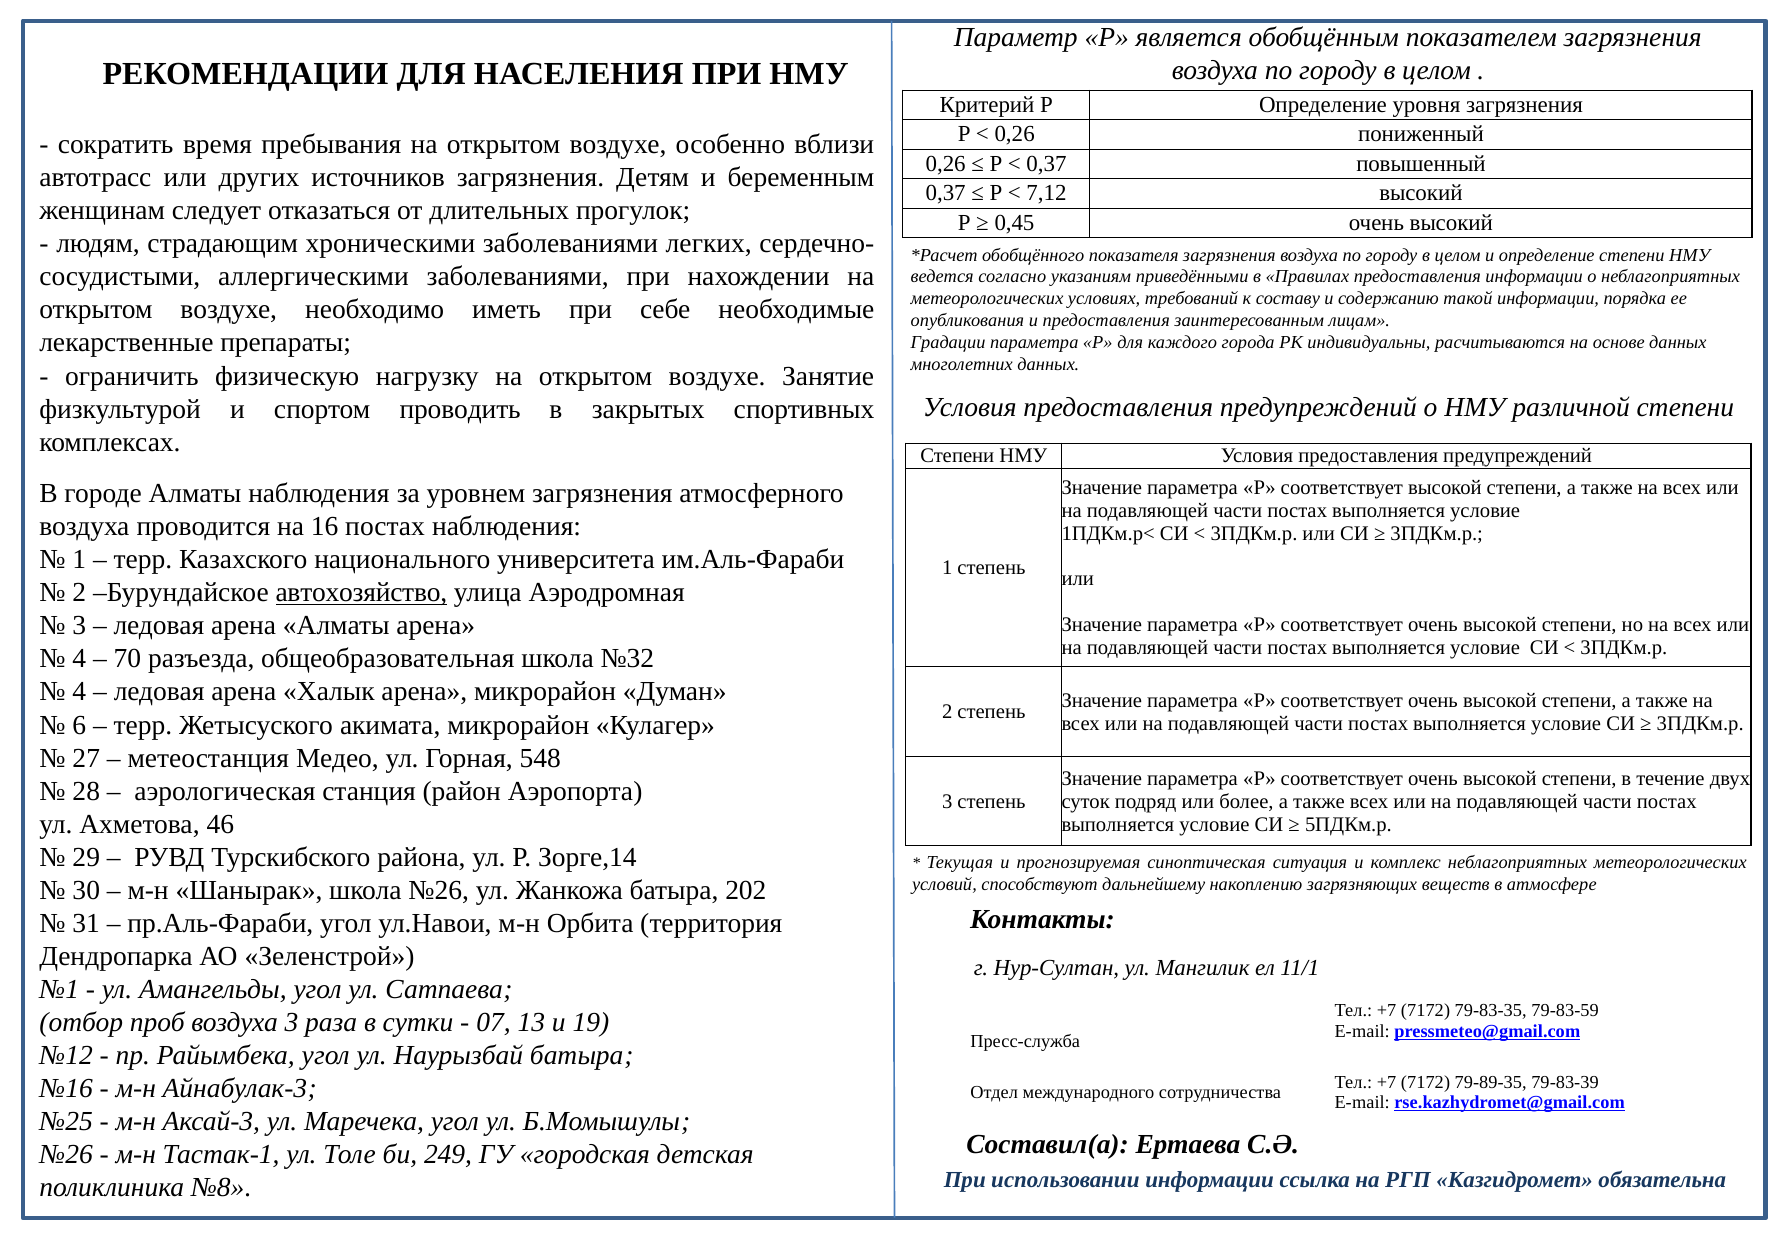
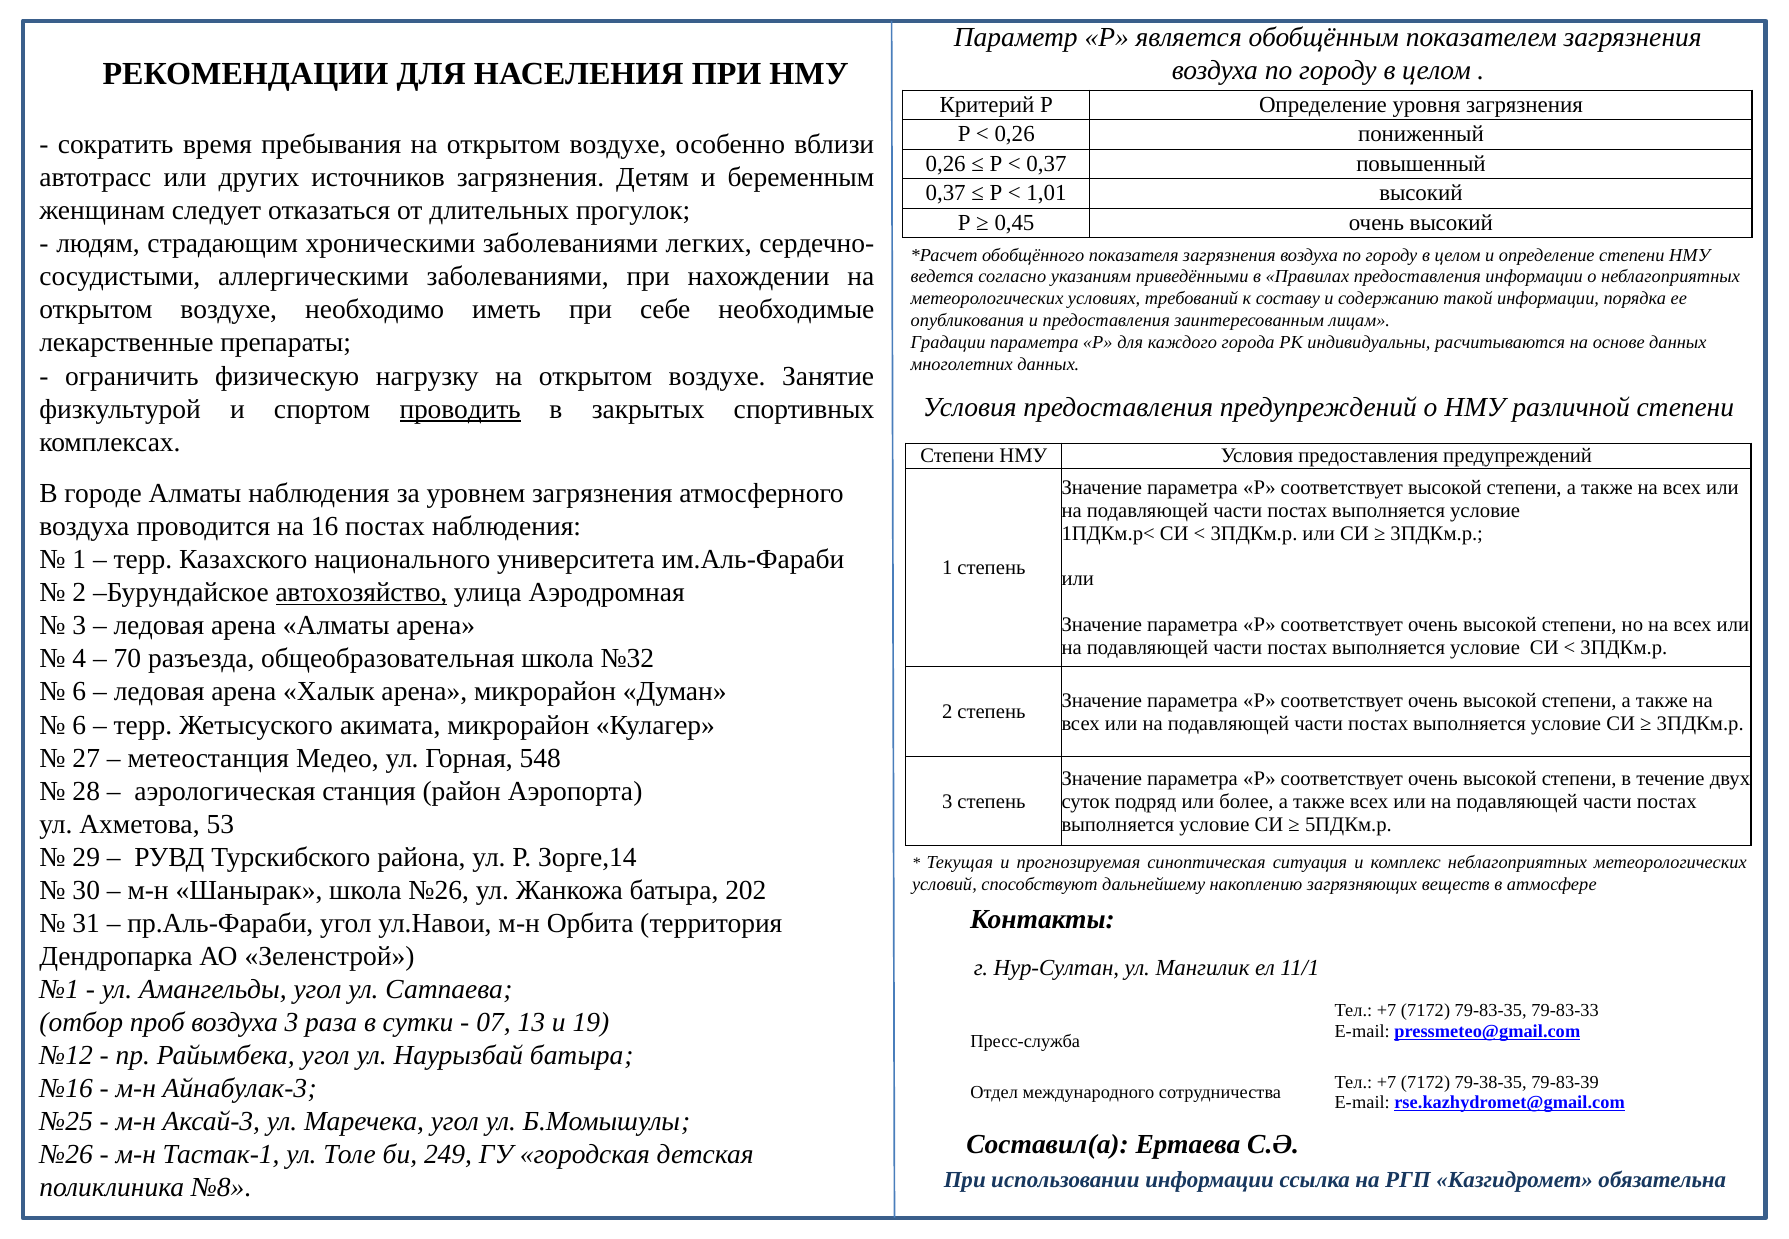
7,12: 7,12 -> 1,01 (1046, 193)
проводить underline: none -> present (460, 409)
4: 4 -> 6 (79, 692)
46: 46 -> 53 (220, 824)
79-83-59: 79-83-59 -> 79-83-33 (1565, 1010)
79-89-35: 79-89-35 -> 79-38-35 (1491, 1082)
